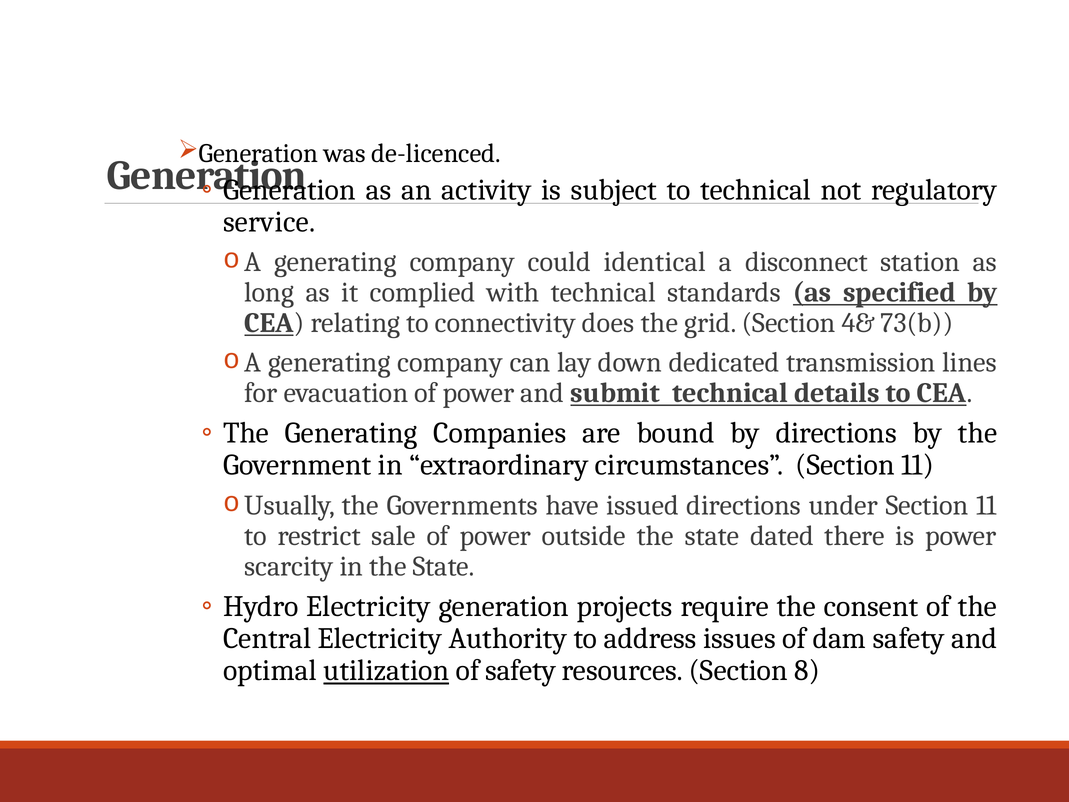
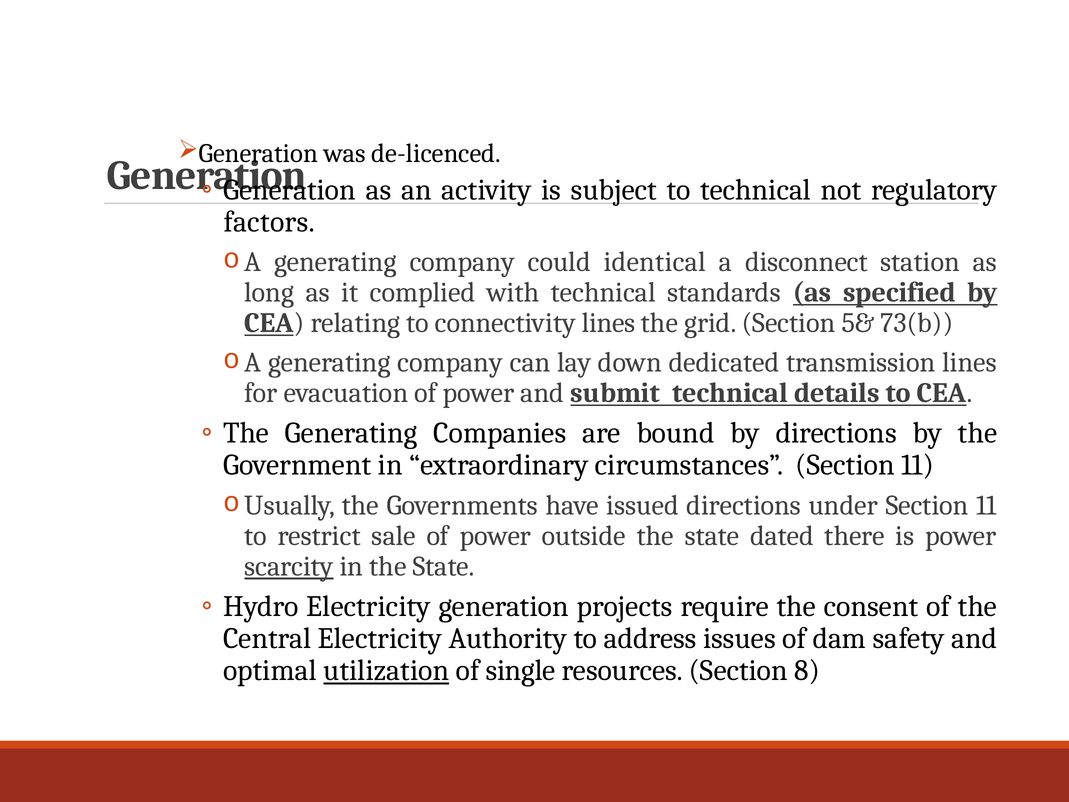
service: service -> factors (269, 222)
connectivity does: does -> lines (609, 323)
4&: 4& -> 5& (858, 323)
scarcity underline: none -> present (289, 566)
of safety: safety -> single (521, 670)
